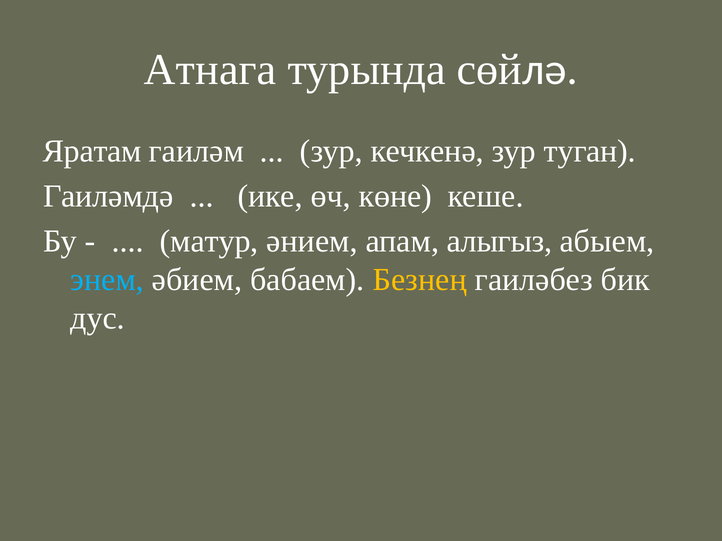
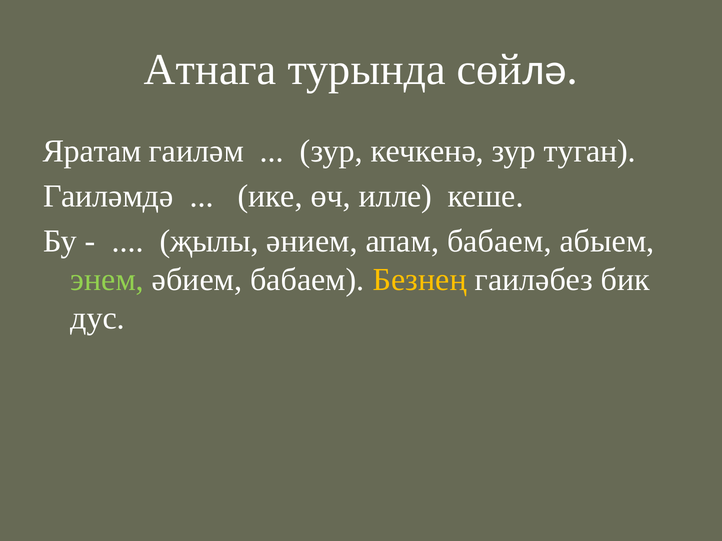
көне: көне -> илле (395, 196)
матур: матур -> җылы (209, 241)
апам алыгыз: алыгыз -> бабаем (499, 241)
энем colour: light blue -> light green (107, 280)
